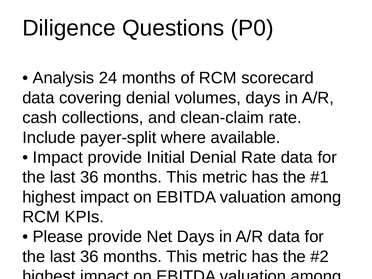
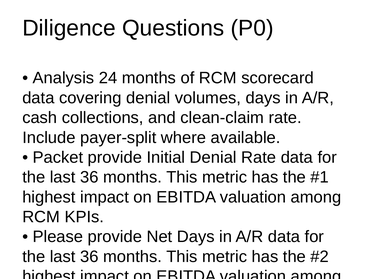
Impact: Impact -> Packet (58, 157)
